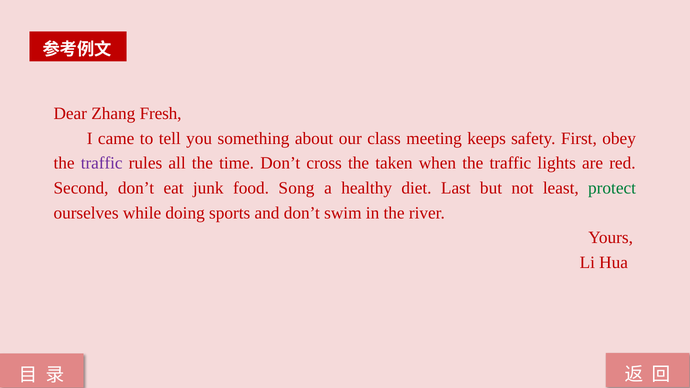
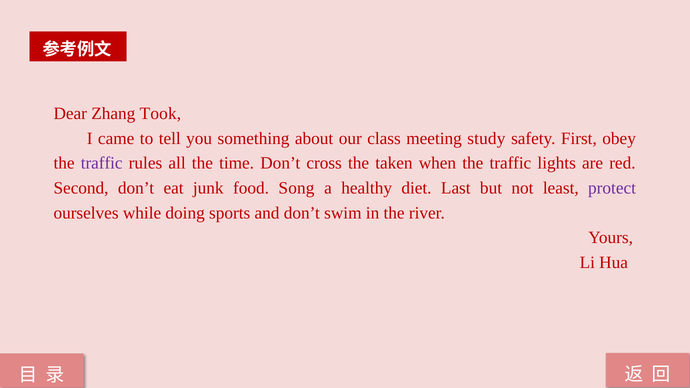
Fresh: Fresh -> Took (160, 114)
keeps: keeps -> study (486, 138)
protect colour: green -> purple (612, 188)
